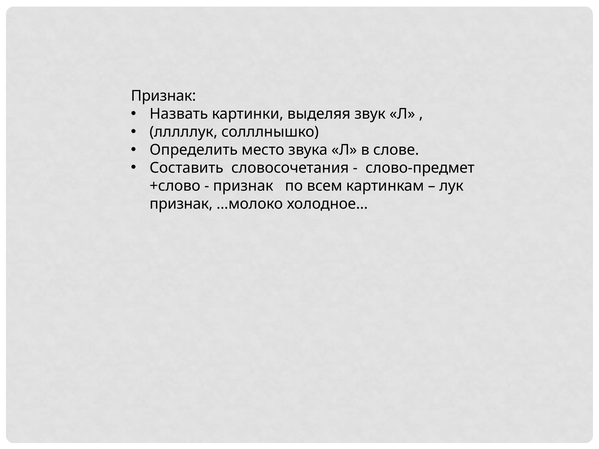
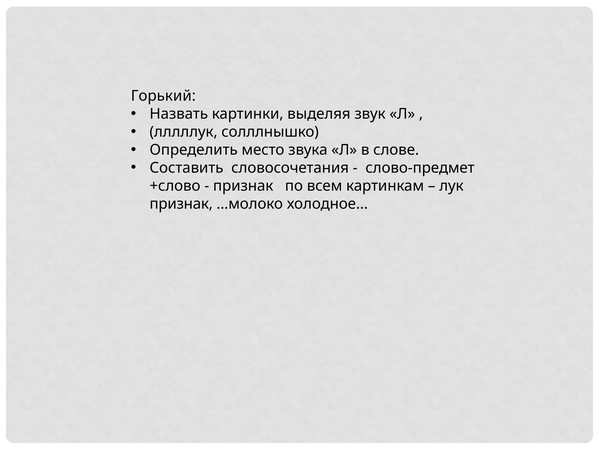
Признак: Признак -> Горький (163, 96)
